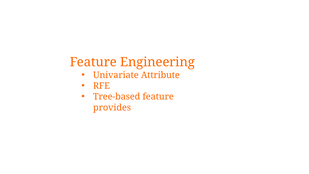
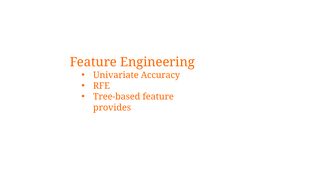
Attribute: Attribute -> Accuracy (160, 75)
